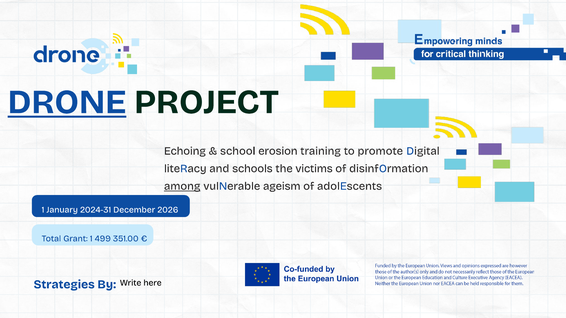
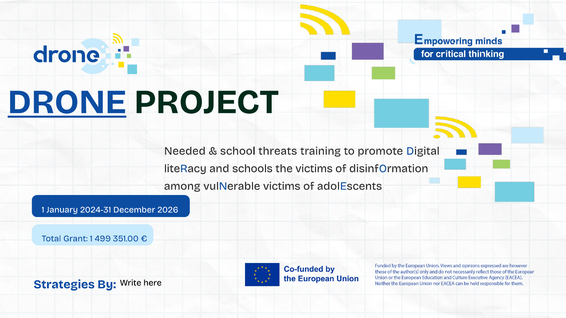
Echoing: Echoing -> Needed (185, 151)
erosion: erosion -> threats (278, 151)
among underline: present -> none (182, 186)
vulNerable ageism: ageism -> victims (282, 186)
